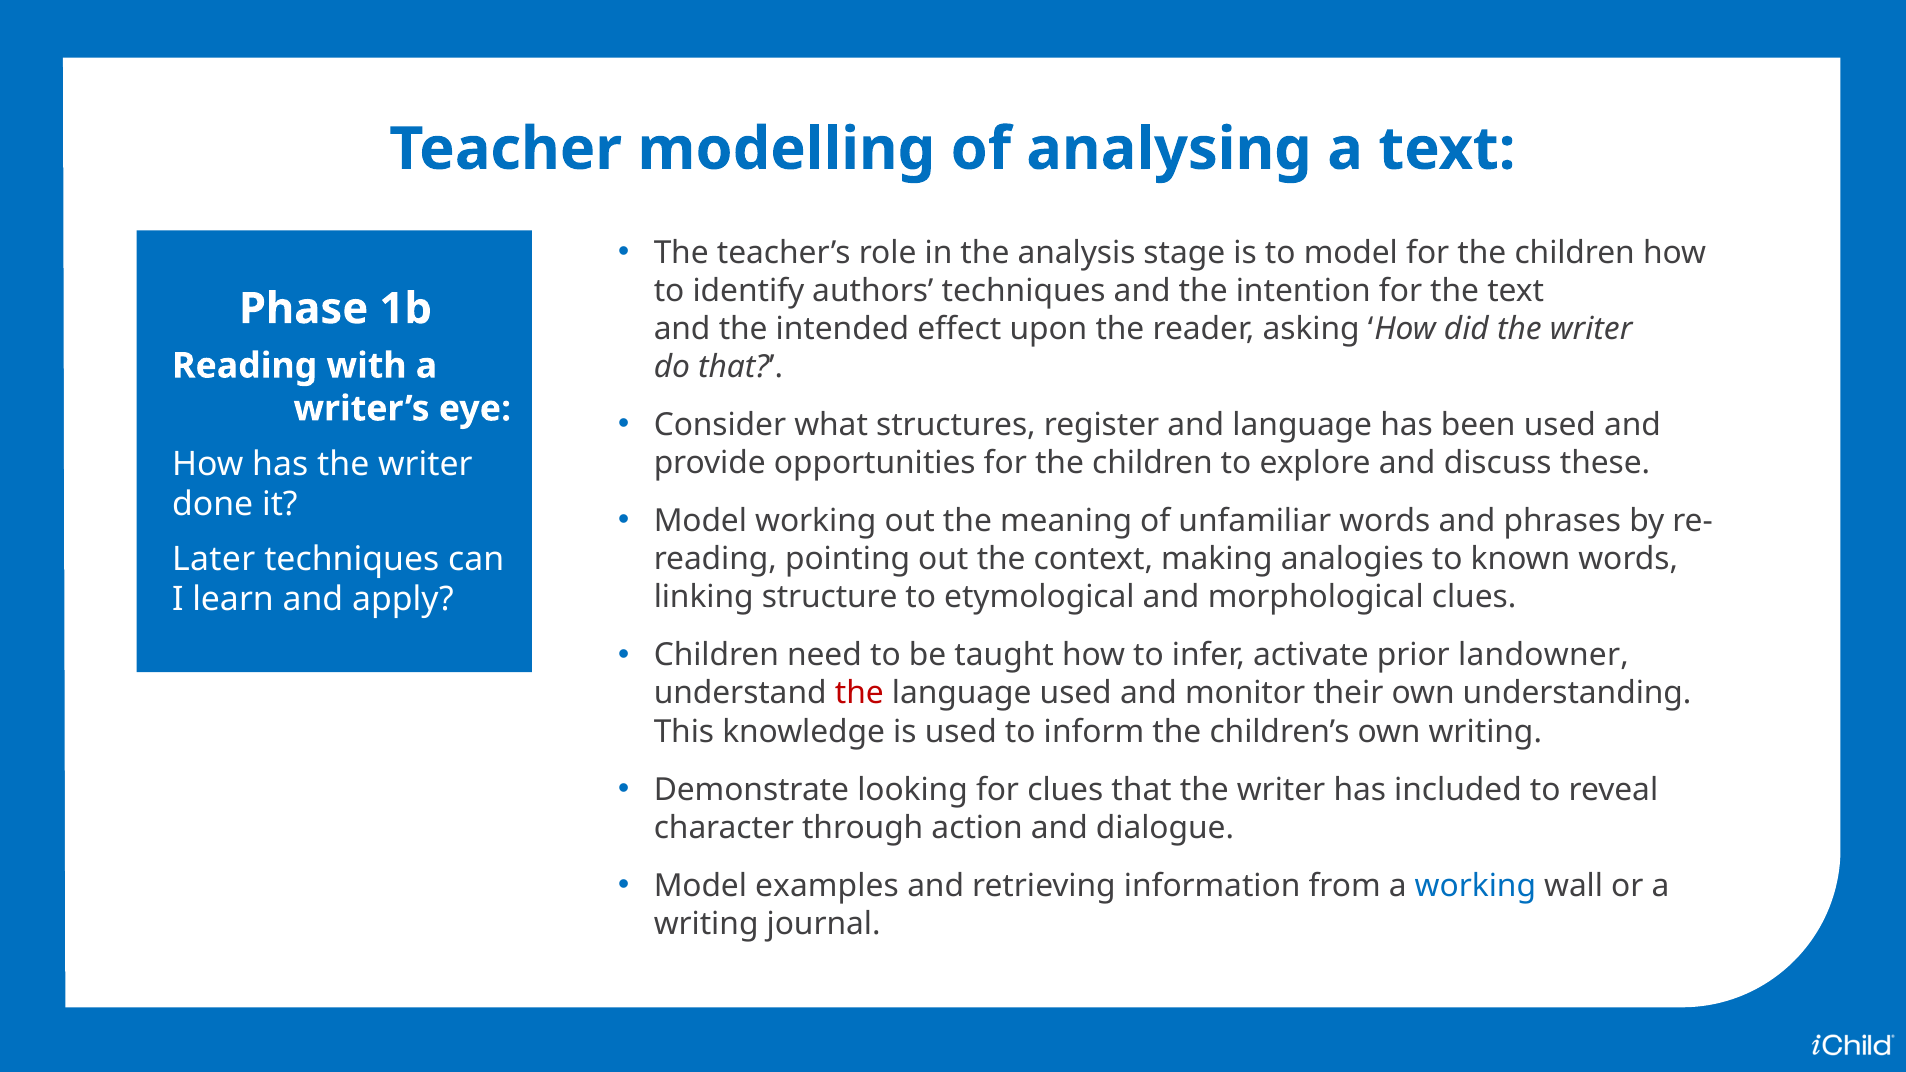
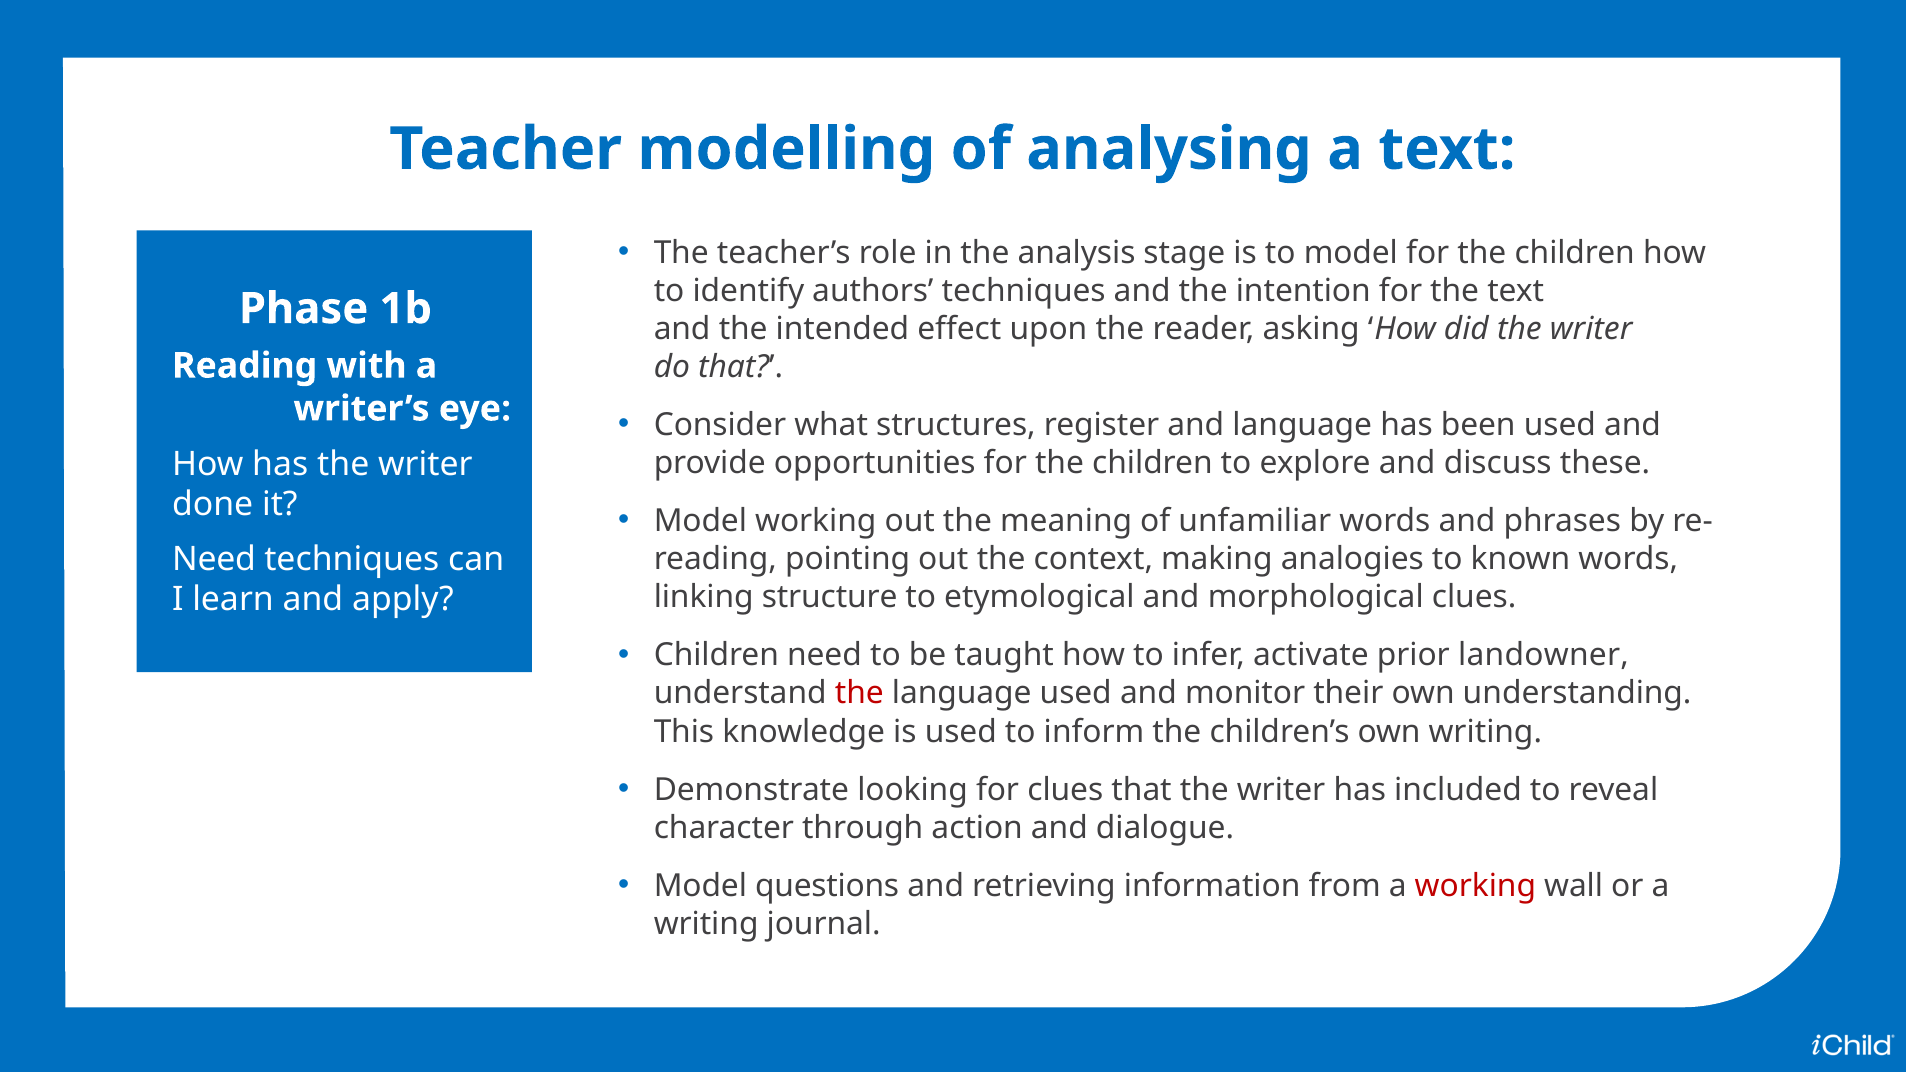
Later: Later -> Need (214, 559)
examples: examples -> questions (827, 886)
working colour: blue -> red (1475, 886)
